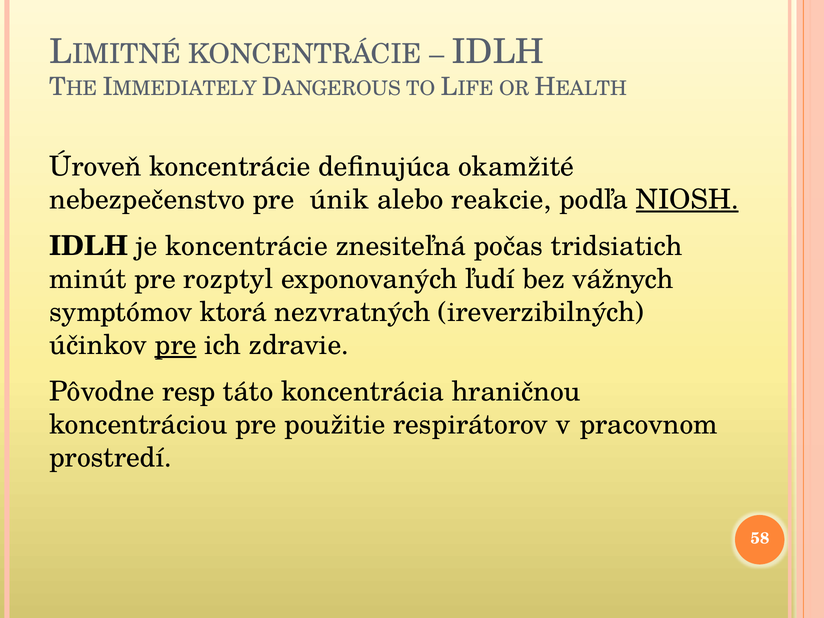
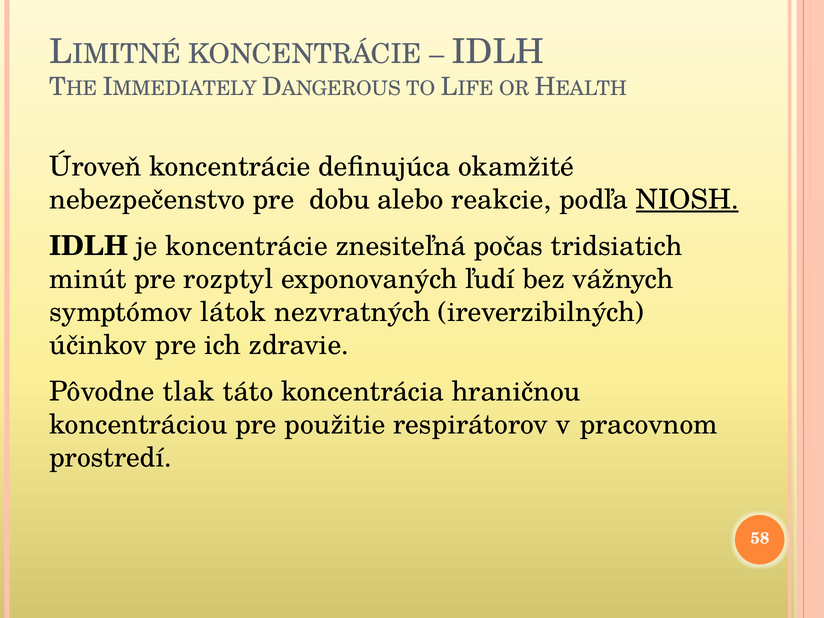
únik: únik -> dobu (340, 200)
ktorá: ktorá -> látok (233, 312)
pre underline: present -> none (176, 345)
resp: resp -> tlak (189, 392)
